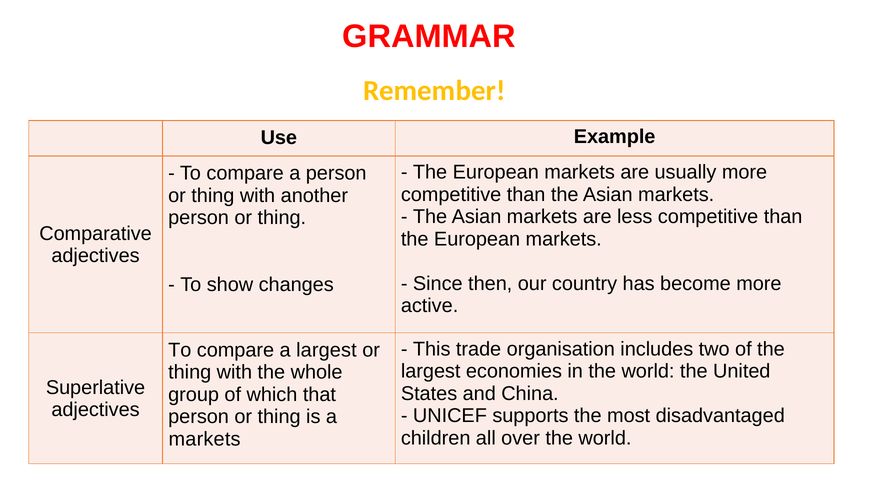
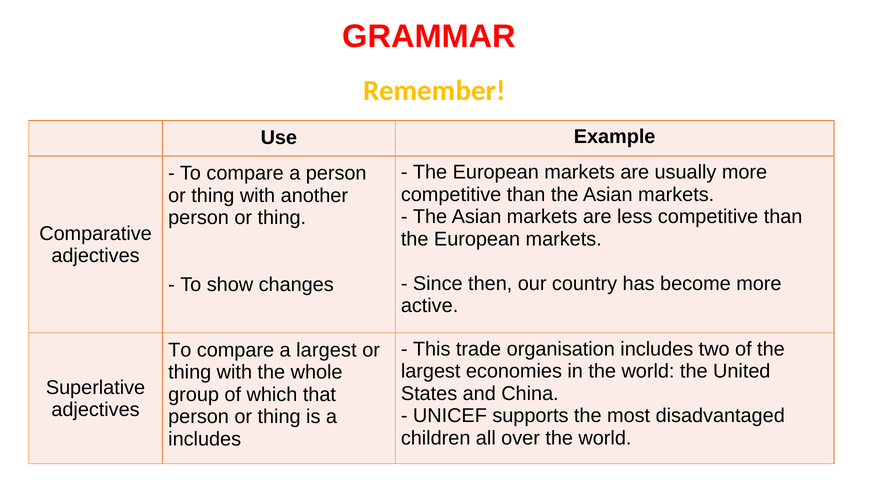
markets: markets -> includes (205, 439)
